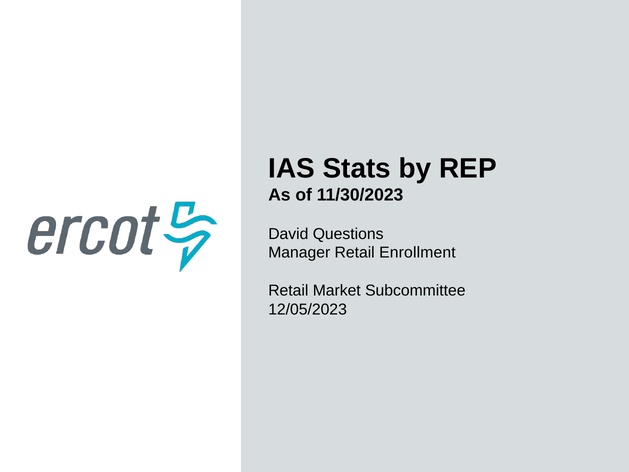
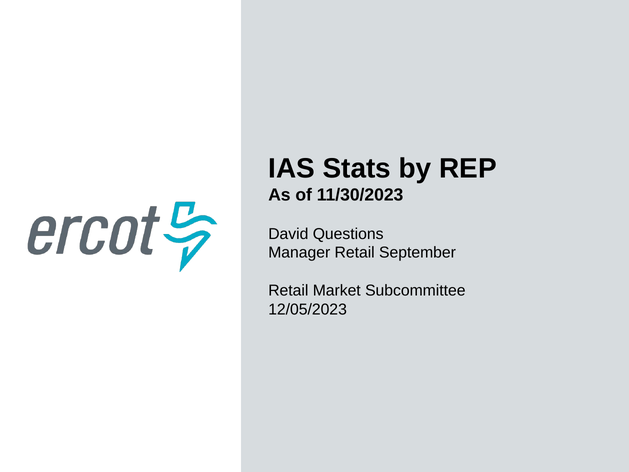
Enrollment: Enrollment -> September (418, 253)
